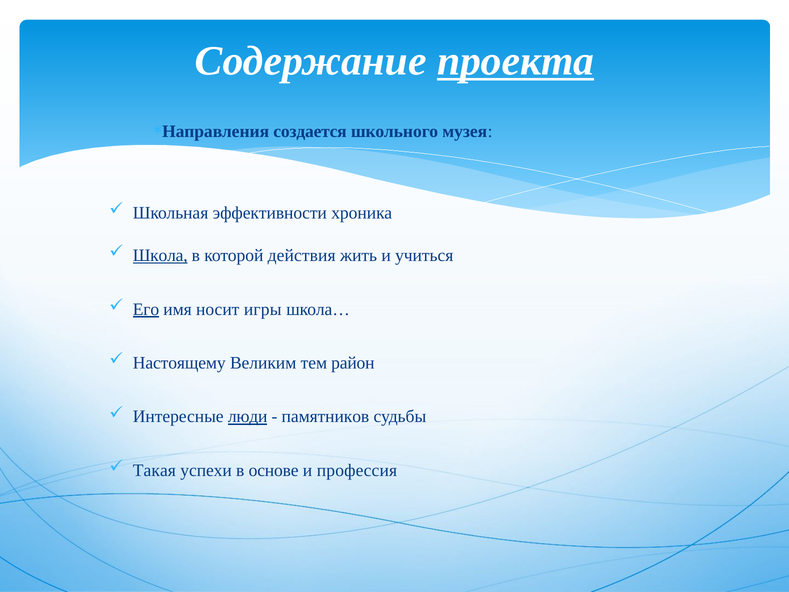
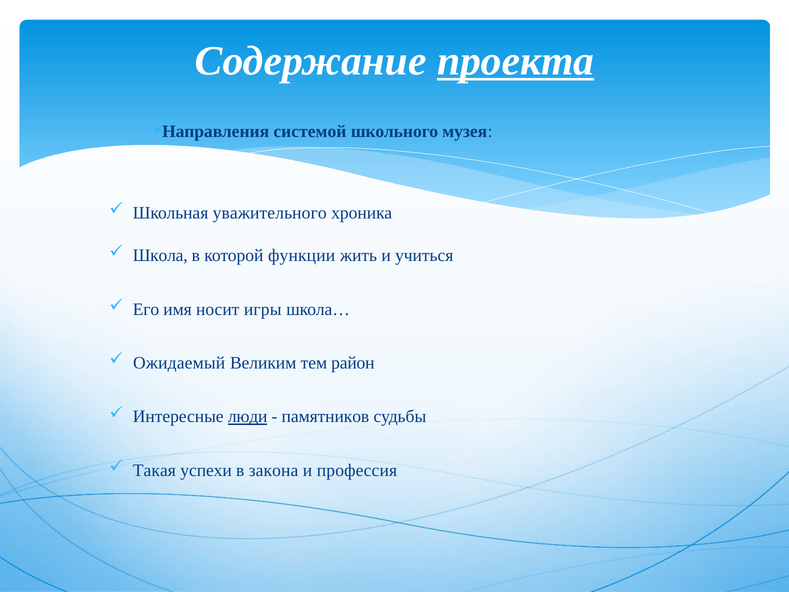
создается: создается -> системой (310, 131)
эффективности: эффективности -> уважительного (270, 213)
Школа underline: present -> none (160, 255)
действия: действия -> функции (302, 255)
Его underline: present -> none (146, 309)
Настоящему: Настоящему -> Ожидаемый (179, 363)
основе: основе -> закона (273, 470)
